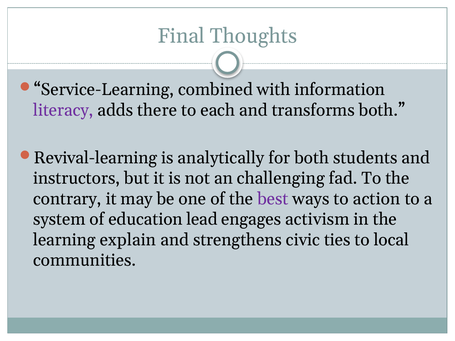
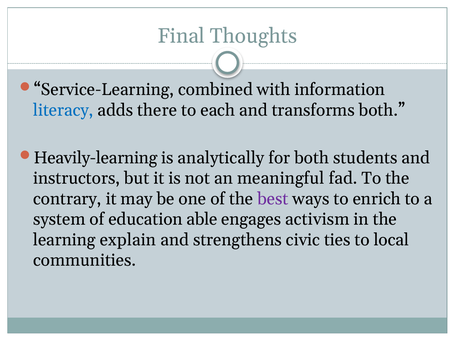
literacy colour: purple -> blue (63, 110)
Revival-learning: Revival-learning -> Heavily-learning (96, 158)
challenging: challenging -> meaningful (281, 178)
action: action -> enrich (377, 199)
lead: lead -> able (202, 219)
